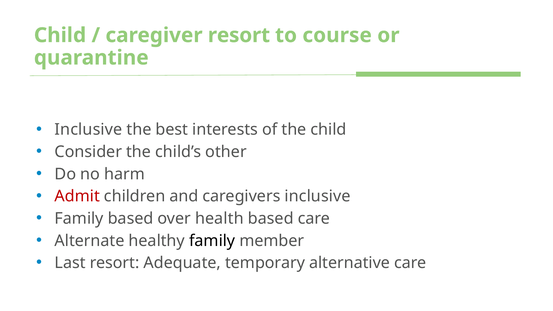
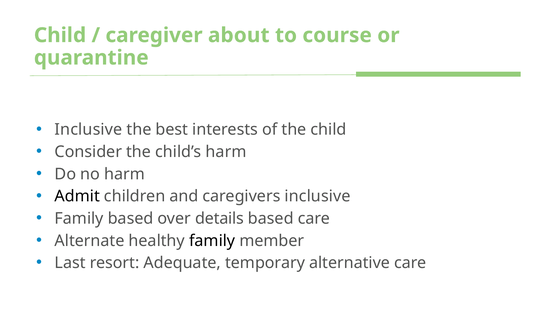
caregiver resort: resort -> about (239, 35)
child’s other: other -> harm (226, 152)
Admit colour: red -> black (77, 196)
health: health -> details (219, 219)
